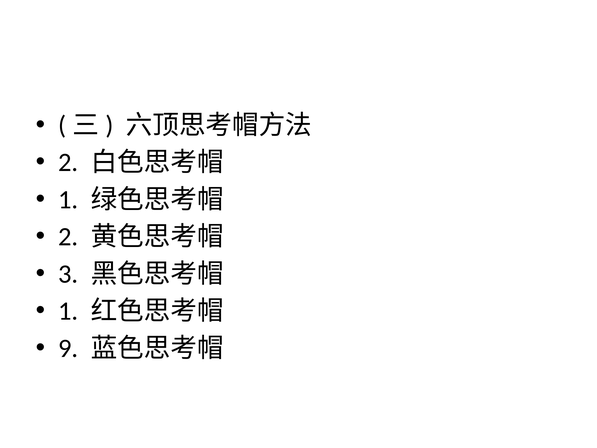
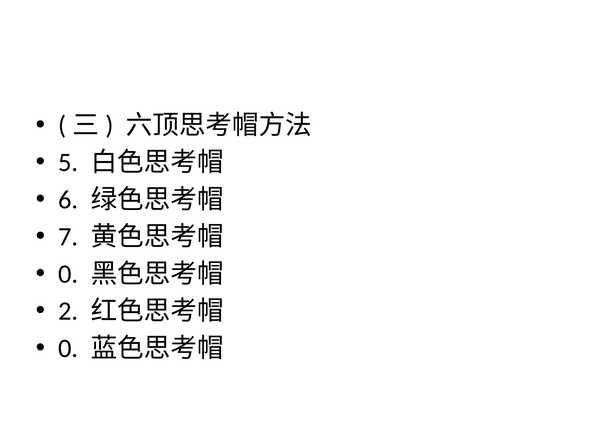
2: 2 -> 5 (68, 162)
1: 1 -> 6 (68, 200)
2: 2 -> 7 (68, 237)
3: 3 -> 0 (68, 274)
1: 1 -> 2 (68, 311)
9: 9 -> 0 (68, 348)
